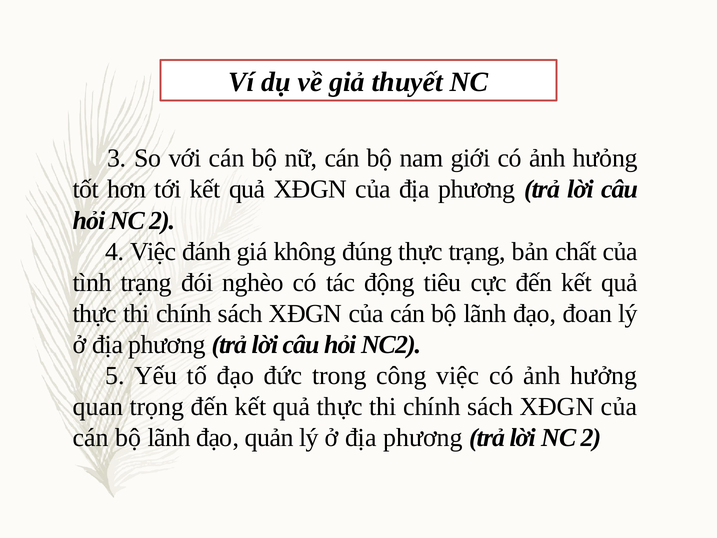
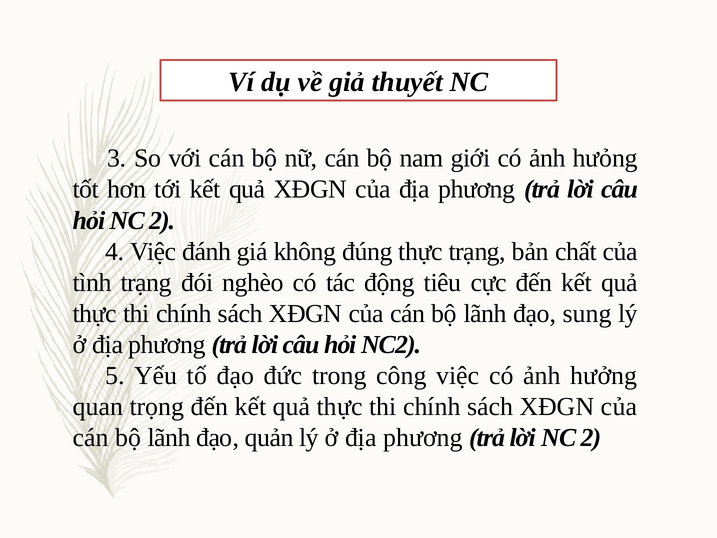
đoan: đoan -> sung (587, 314)
